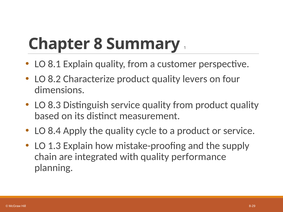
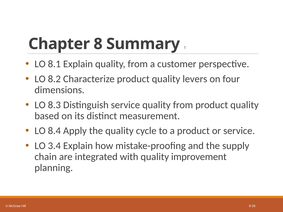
1.3: 1.3 -> 3.4 (54, 146)
performance: performance -> improvement (199, 157)
